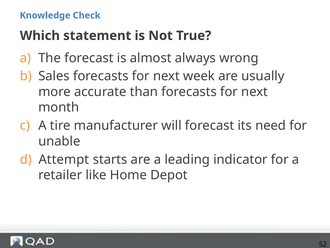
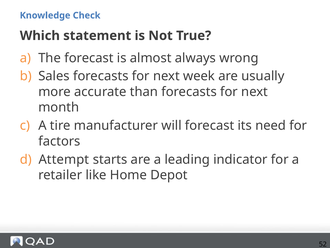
unable: unable -> factors (59, 141)
